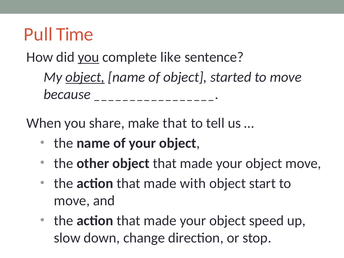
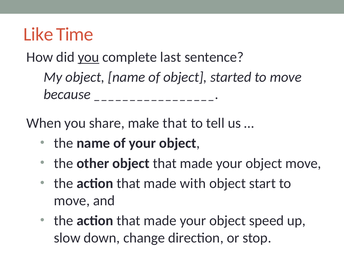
Pull: Pull -> Like (38, 34)
like: like -> last (171, 57)
object underline: present -> none (85, 77)
